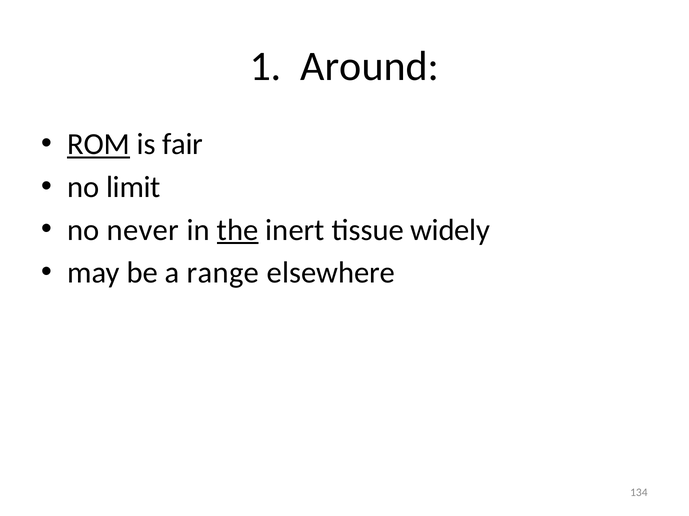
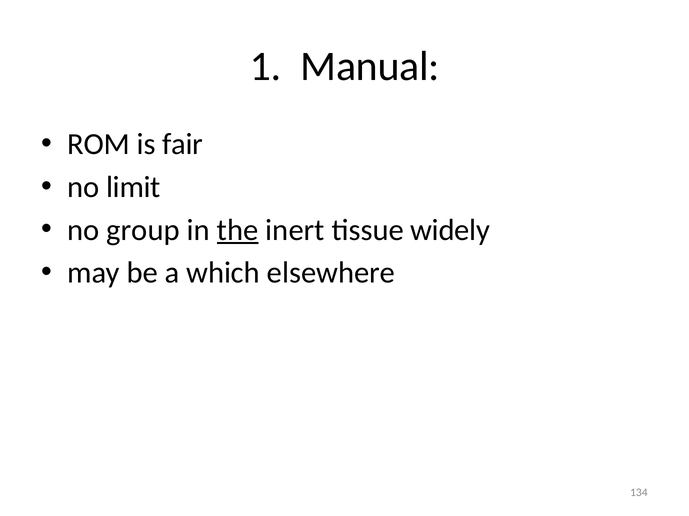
Around: Around -> Manual (370, 67)
ROM underline: present -> none (99, 145)
never: never -> group (143, 230)
range: range -> which (223, 273)
